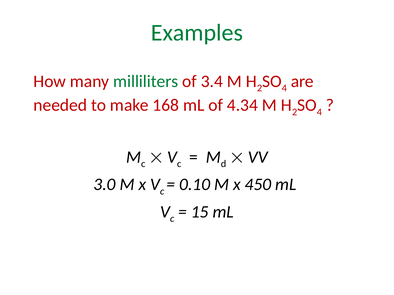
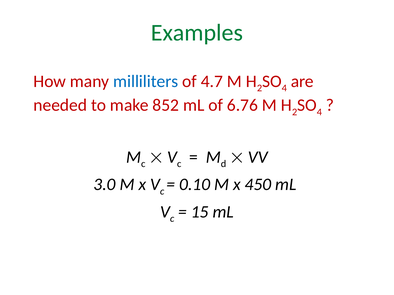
milliliters colour: green -> blue (146, 81)
3.4: 3.4 -> 4.7 (212, 81)
168: 168 -> 852 (166, 105)
4.34: 4.34 -> 6.76 (242, 105)
